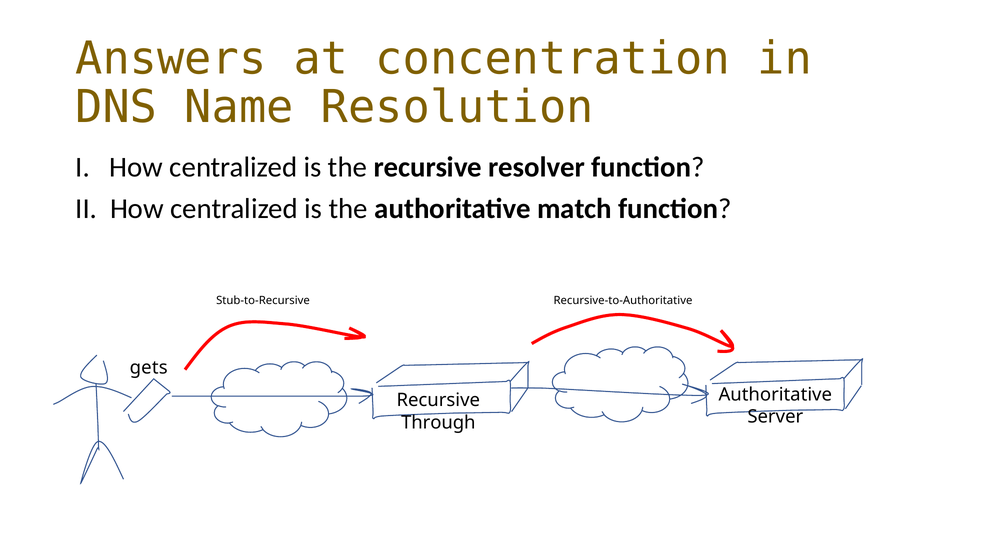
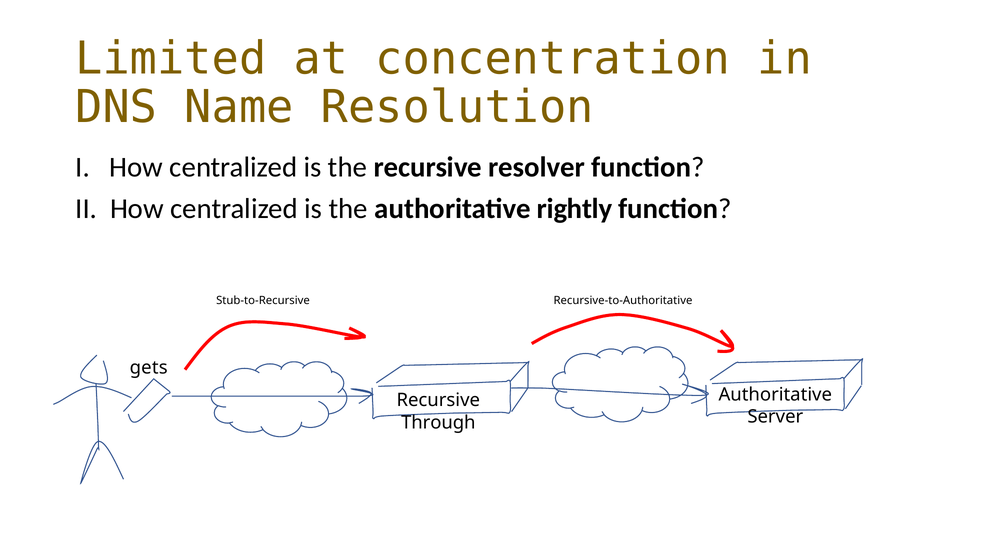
Answers: Answers -> Limited (171, 59)
match: match -> rightly (575, 209)
